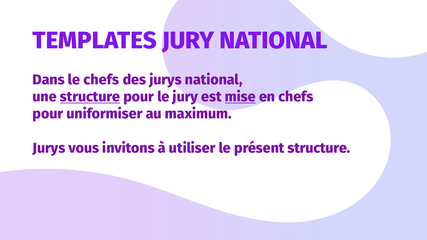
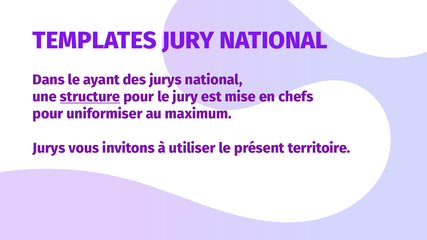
le chefs: chefs -> ayant (101, 80)
mise underline: present -> none (240, 97)
présent structure: structure -> territoire (319, 148)
